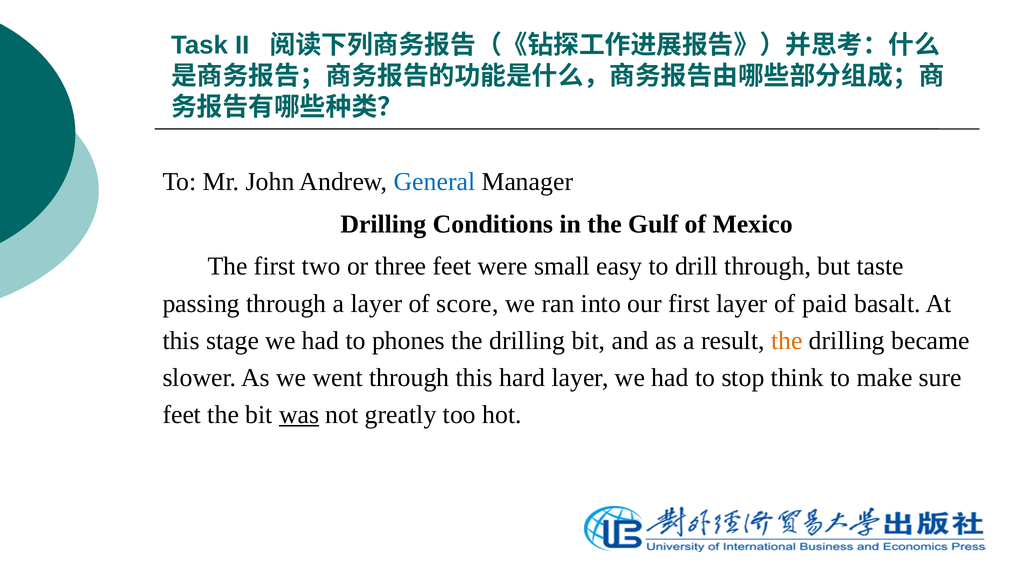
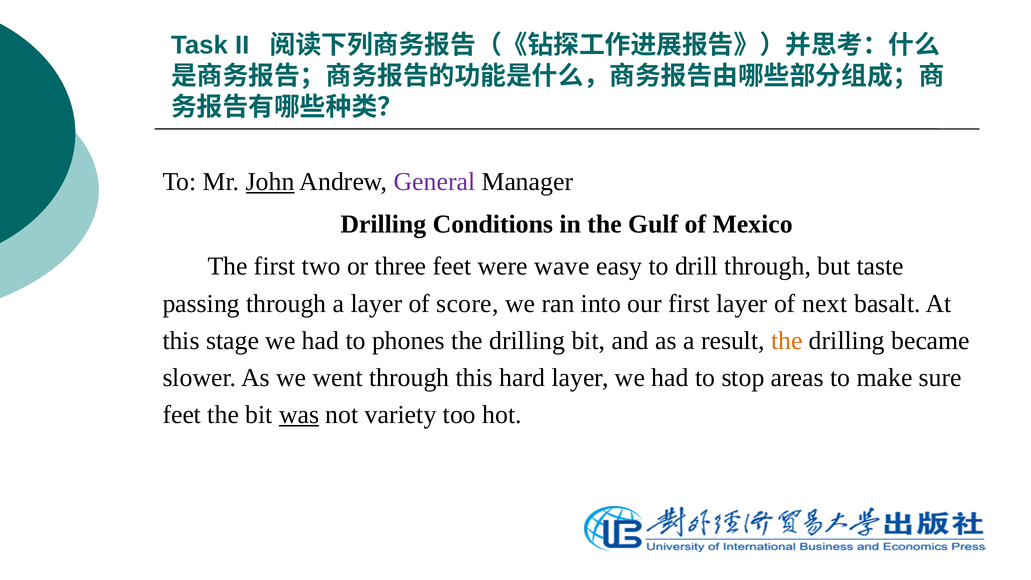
John underline: none -> present (270, 182)
General colour: blue -> purple (434, 182)
small: small -> wave (562, 266)
paid: paid -> next (825, 303)
think: think -> areas (797, 378)
greatly: greatly -> variety (401, 415)
